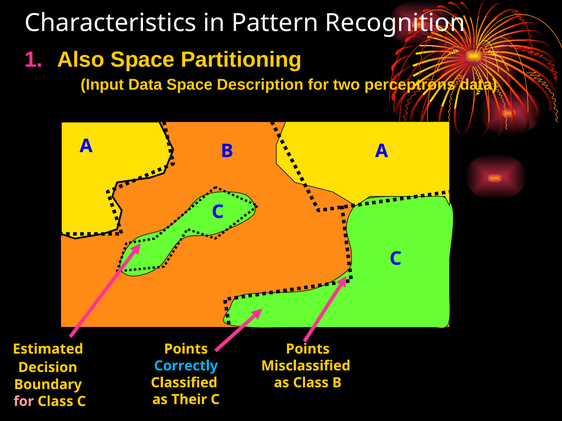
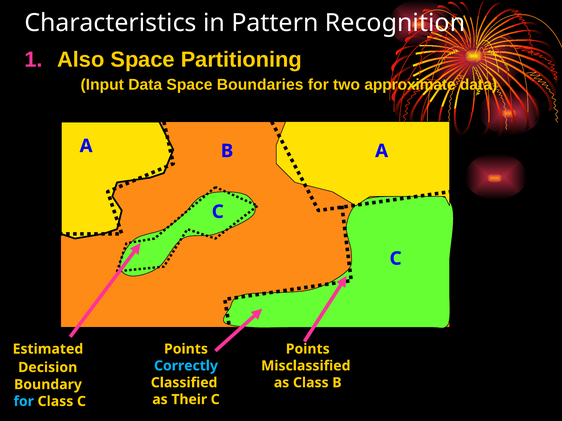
Description: Description -> Boundaries (260, 85)
perceptrons: perceptrons -> approximate (410, 85)
for colour: pink -> light blue (24, 402)
